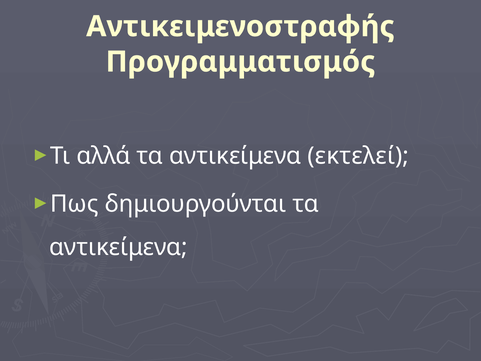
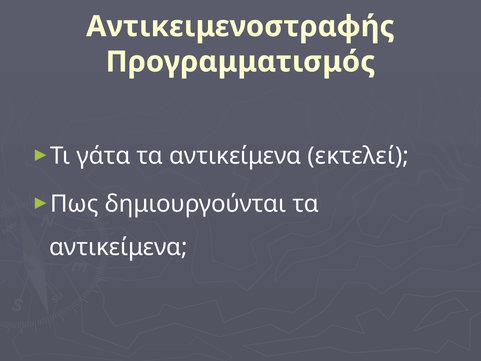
αλλά: αλλά -> γάτα (103, 156)
